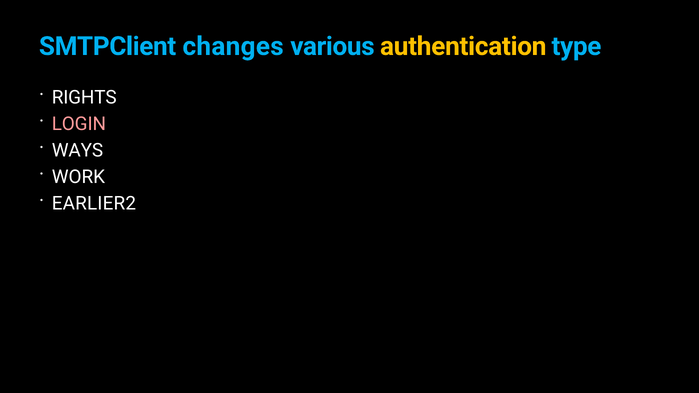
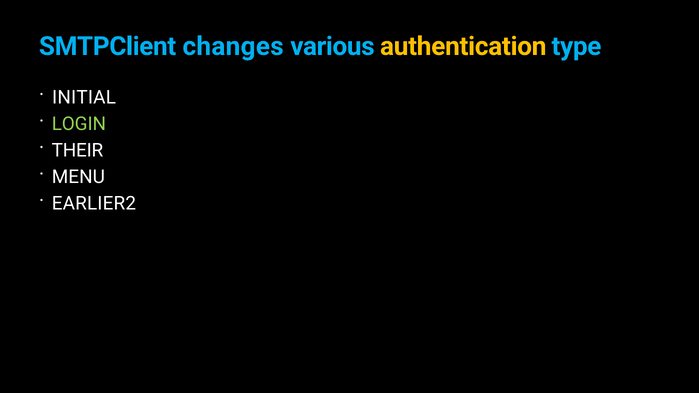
RIGHTS: RIGHTS -> INITIAL (84, 98)
LOGIN colour: pink -> light green (79, 124)
WAYS: WAYS -> THEIR (77, 150)
WORK: WORK -> MENU (78, 177)
